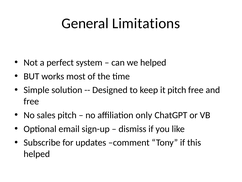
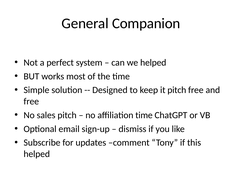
Limitations: Limitations -> Companion (146, 23)
affiliation only: only -> time (144, 115)
